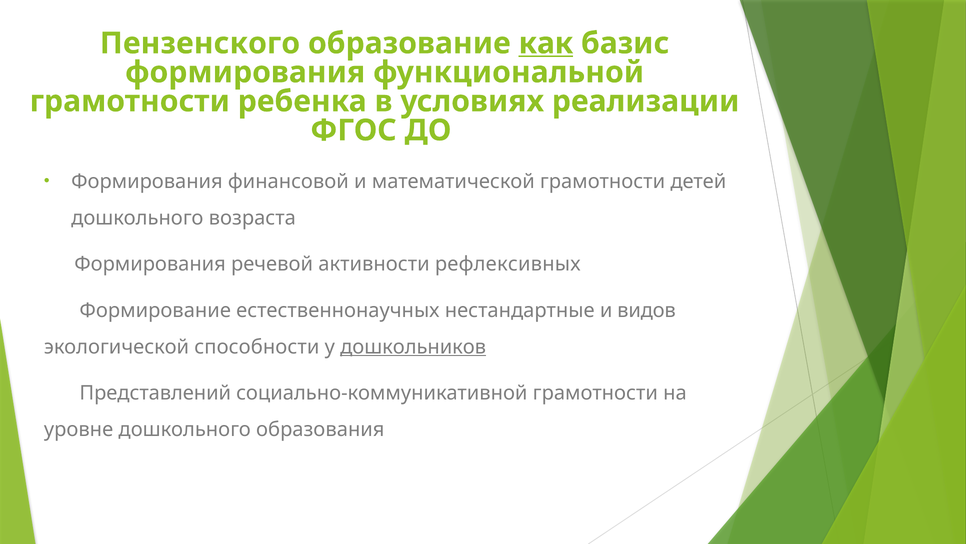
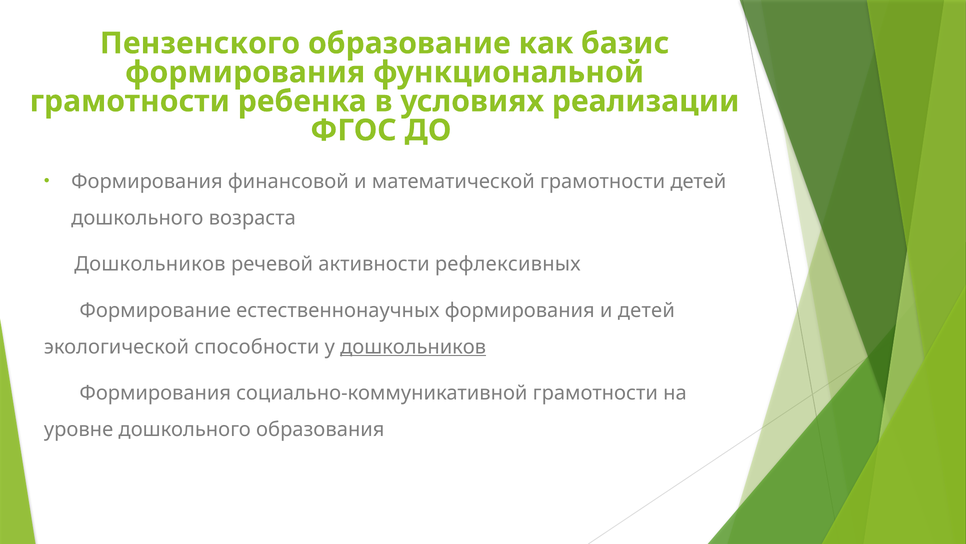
как underline: present -> none (546, 43)
Формирования: Формирования -> Дошкольников (150, 264)
естественнонаучных нестандартные: нестандартные -> формирования (520, 310)
и видов: видов -> детей (646, 310)
Представлений: Представлений -> Формирования (155, 393)
